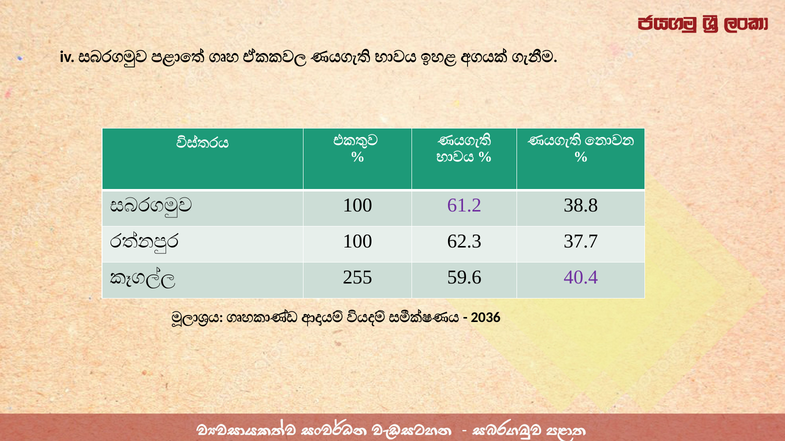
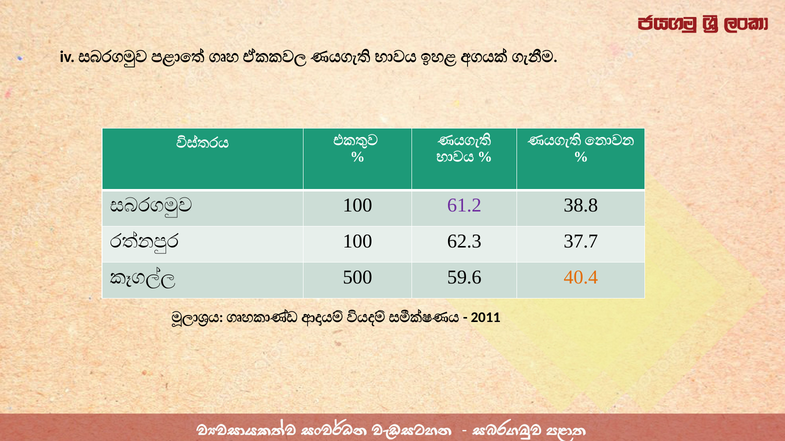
255: 255 -> 500 (358, 278)
40.4 colour: purple -> orange (581, 278)
2036: 2036 -> 2011 (486, 318)
